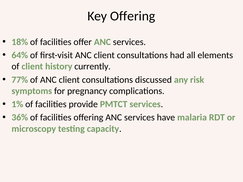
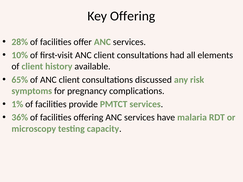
18%: 18% -> 28% (20, 42)
64%: 64% -> 10% (20, 55)
currently: currently -> available (92, 67)
77%: 77% -> 65% (20, 80)
